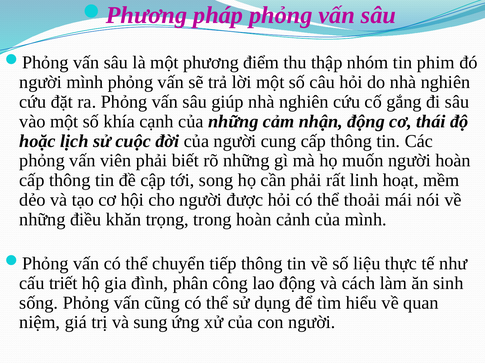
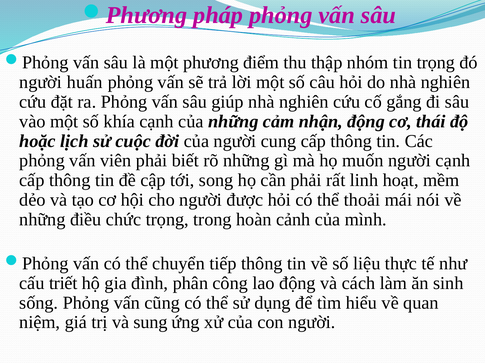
tin phim: phim -> trọng (436, 63)
người mình: mình -> huấn (85, 82)
người hoàn: hoàn -> cạnh (453, 161)
khăn: khăn -> chức (124, 220)
